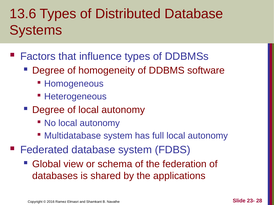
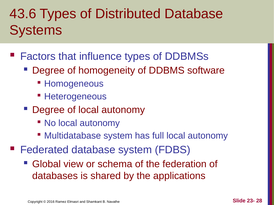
13.6: 13.6 -> 43.6 (23, 14)
